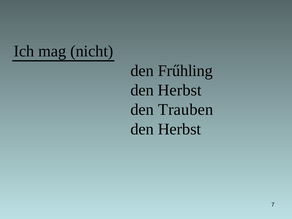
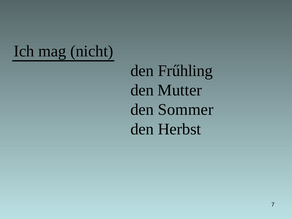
Herbst: Herbst -> Mutter (180, 90)
Trauben: Trauben -> Sommer (186, 110)
